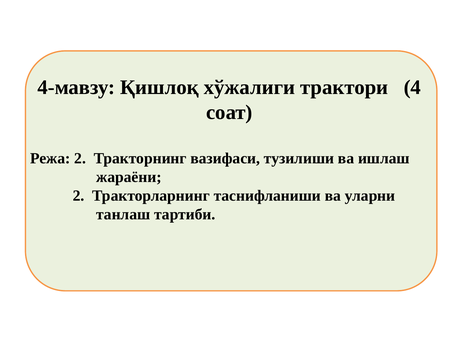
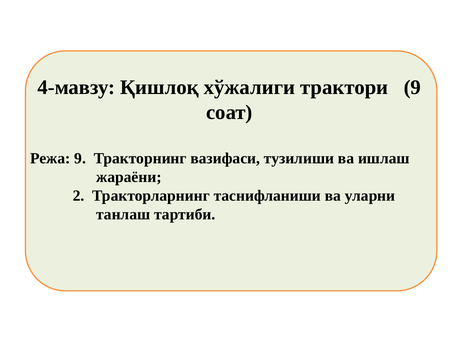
трактори 4: 4 -> 9 (412, 88)
Режа 2: 2 -> 9 (80, 159)
